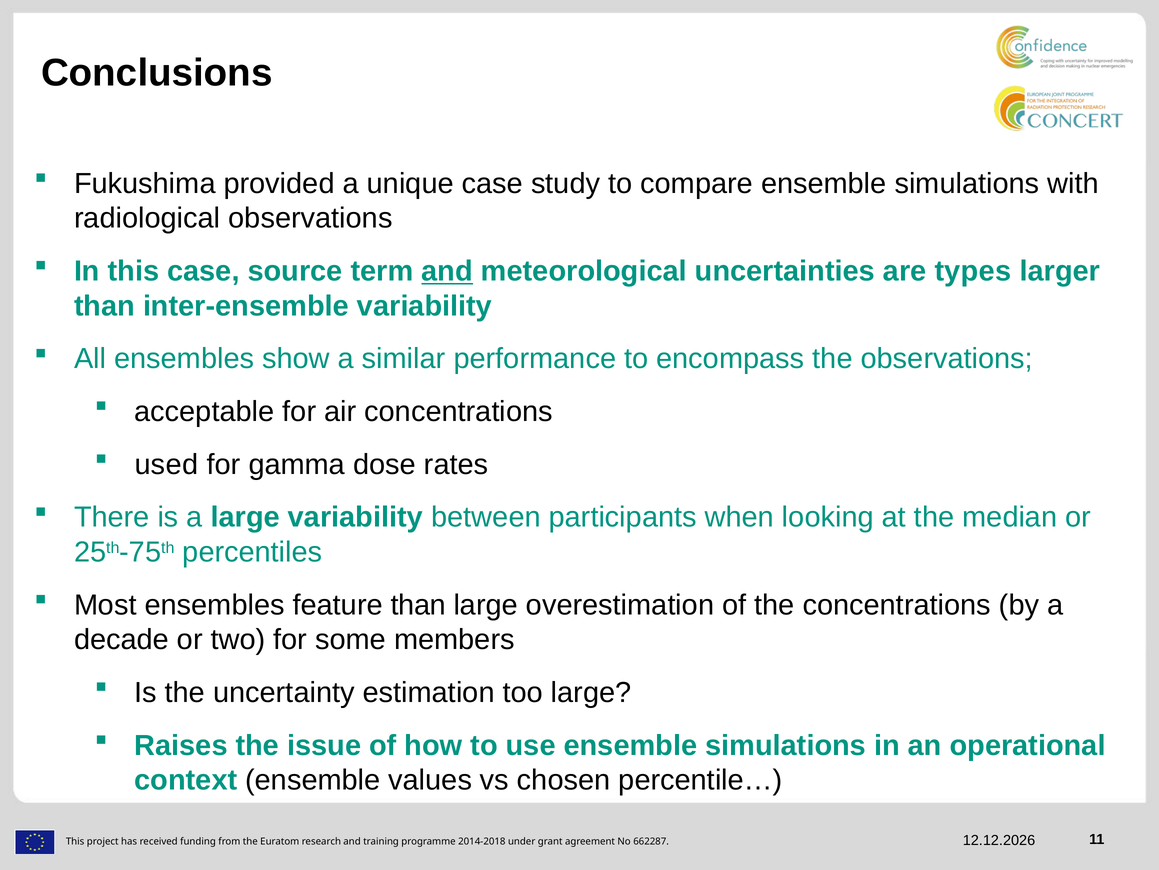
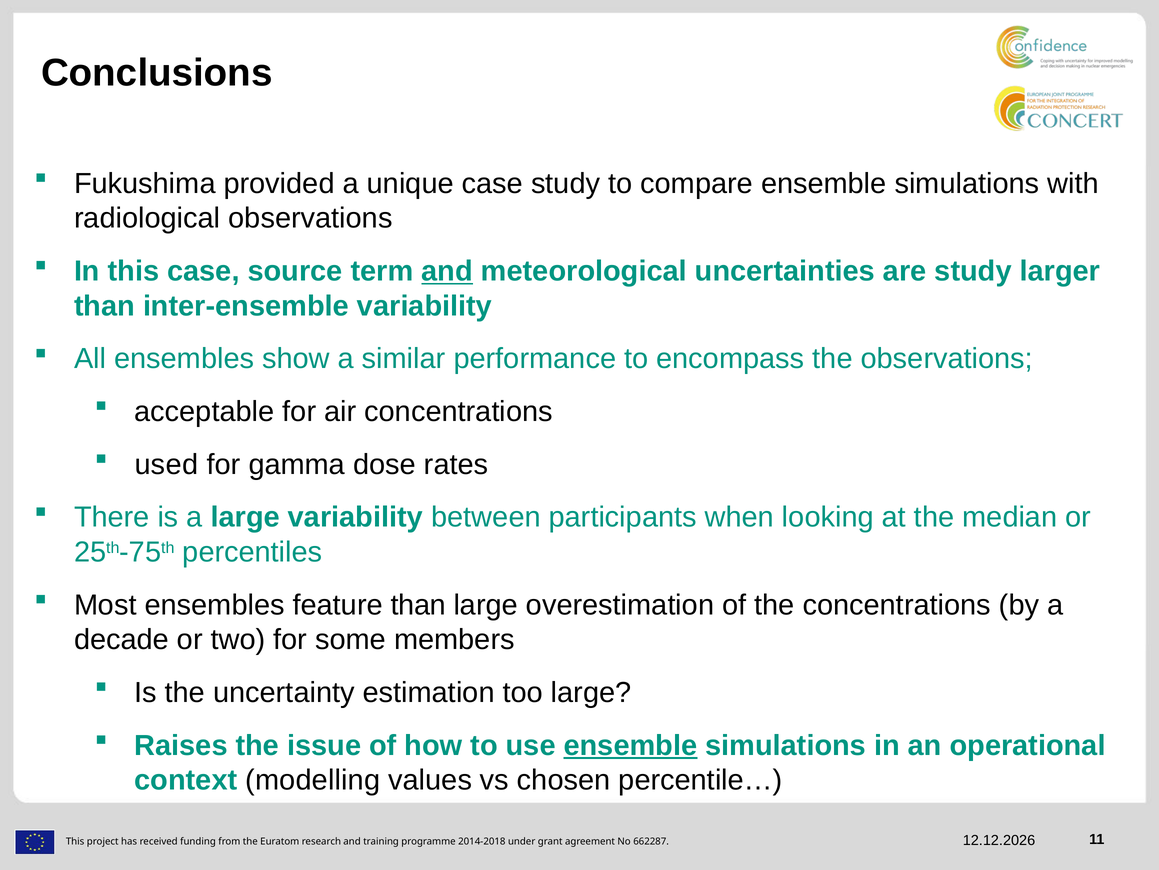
are types: types -> study (973, 271)
ensemble underline: none -> present (630, 745)
context ensemble: ensemble -> modelling (313, 780)
